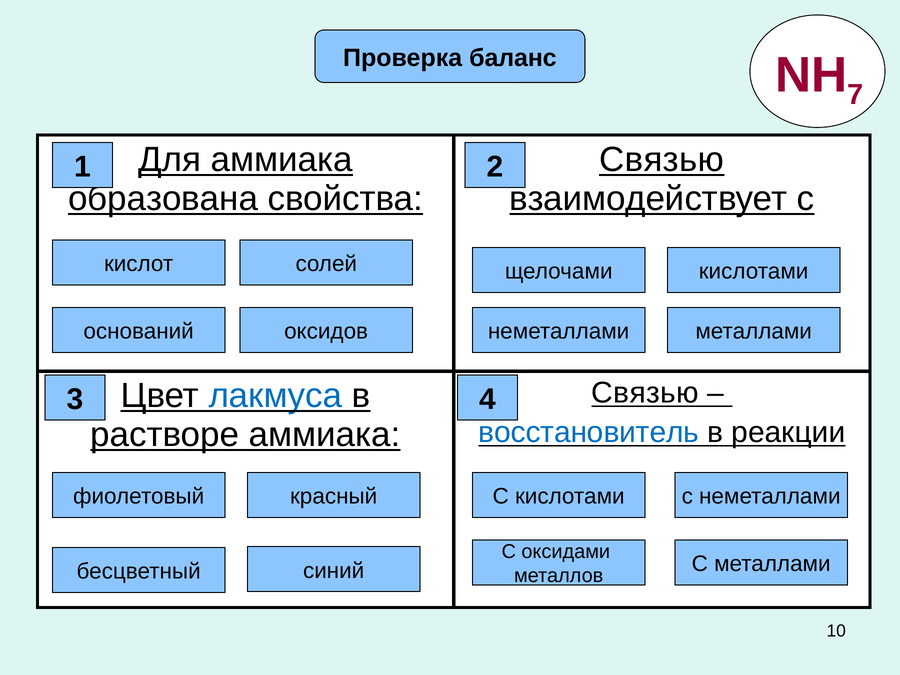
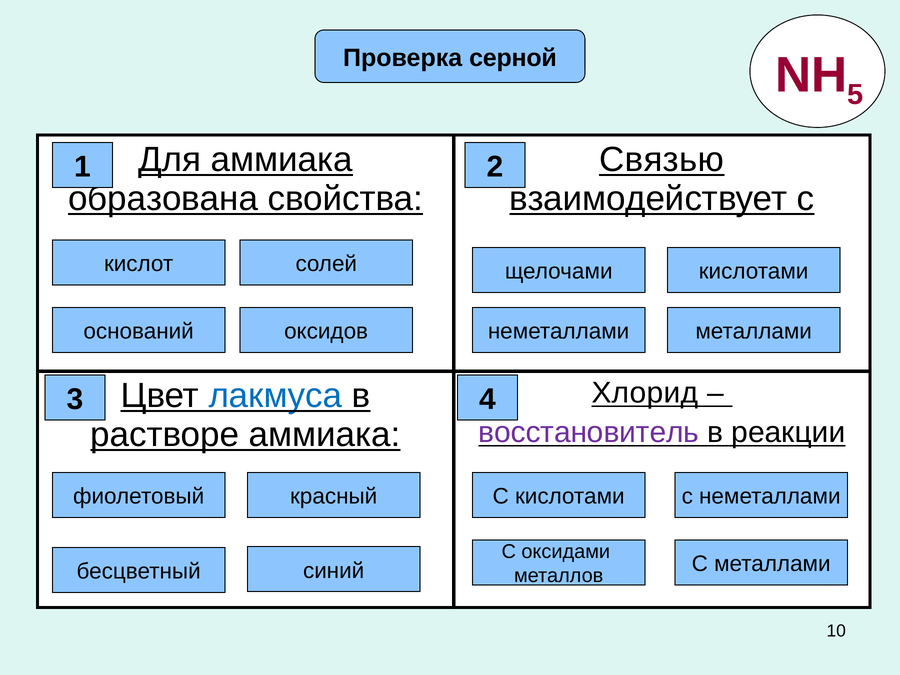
баланс: баланс -> серной (513, 58)
7: 7 -> 5 (855, 95)
Связью: Связью -> Хлорид (645, 393)
восстановитель colour: blue -> purple (589, 432)
